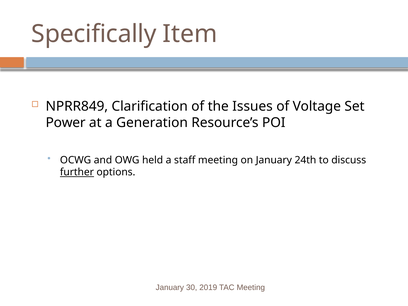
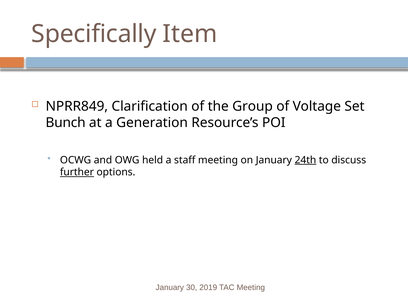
Issues: Issues -> Group (253, 106)
Power: Power -> Bunch (66, 123)
24th underline: none -> present (305, 160)
